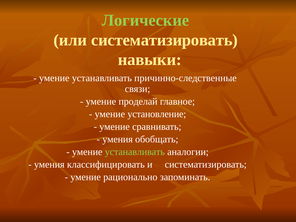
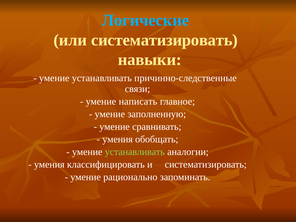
Логические colour: light green -> light blue (146, 20)
проделай: проделай -> написать (138, 101)
установление: установление -> заполненную (157, 114)
